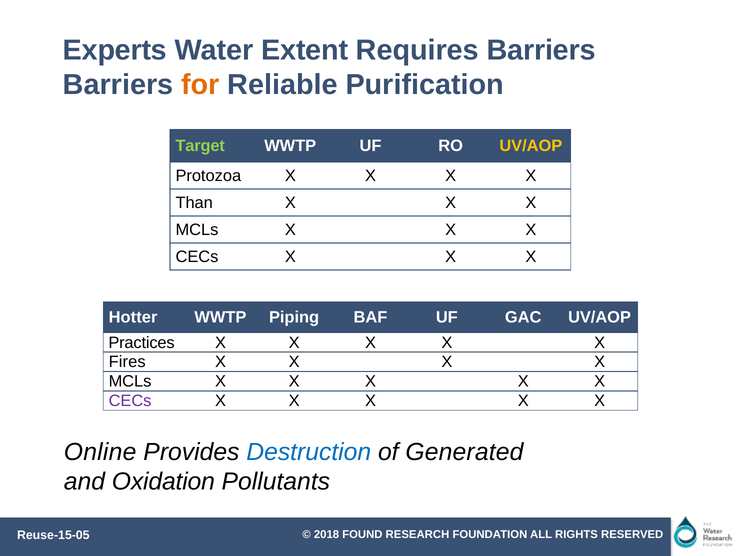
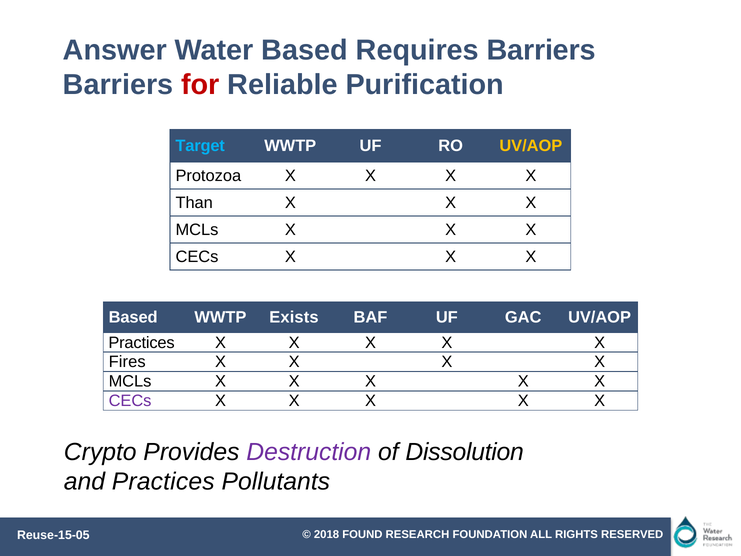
Experts: Experts -> Answer (115, 50)
Water Extent: Extent -> Based (305, 50)
for colour: orange -> red (200, 85)
Target colour: light green -> light blue (200, 146)
Hotter: Hotter -> Based (133, 317)
Piping: Piping -> Exists (294, 317)
Online: Online -> Crypto (100, 452)
Destruction colour: blue -> purple (309, 452)
Generated: Generated -> Dissolution (465, 452)
and Oxidation: Oxidation -> Practices (163, 481)
